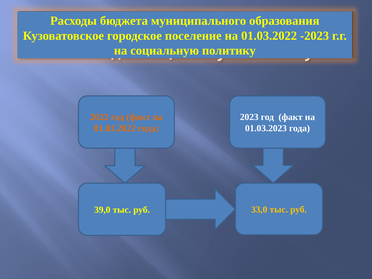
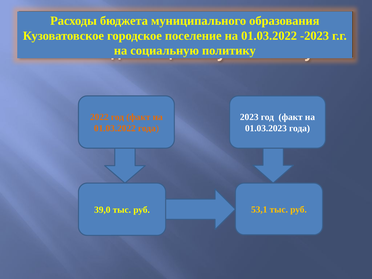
33,0: 33,0 -> 53,1 (259, 210)
